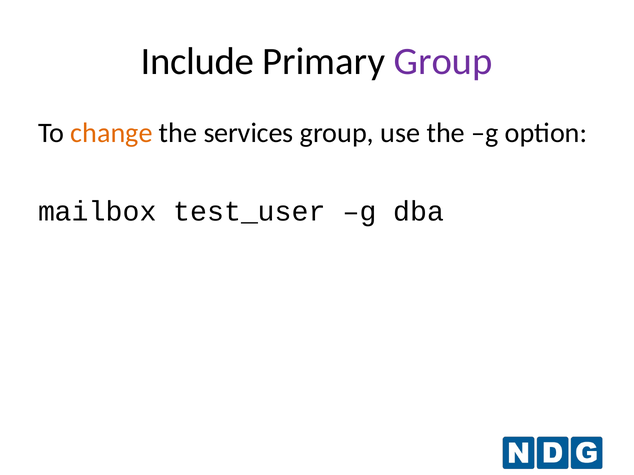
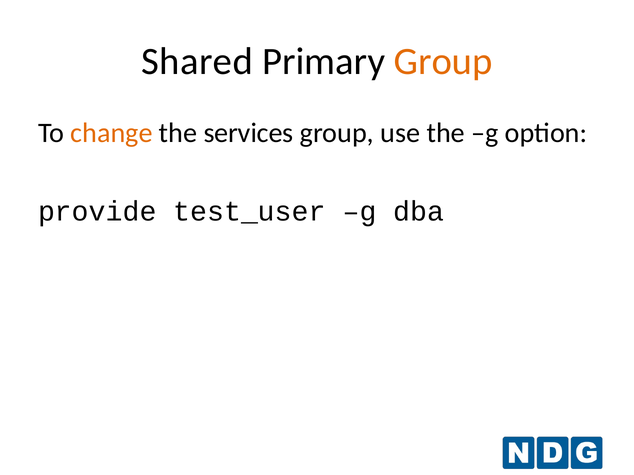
Include: Include -> Shared (197, 61)
Group colour: purple -> orange (443, 61)
mailbox: mailbox -> provide (97, 212)
